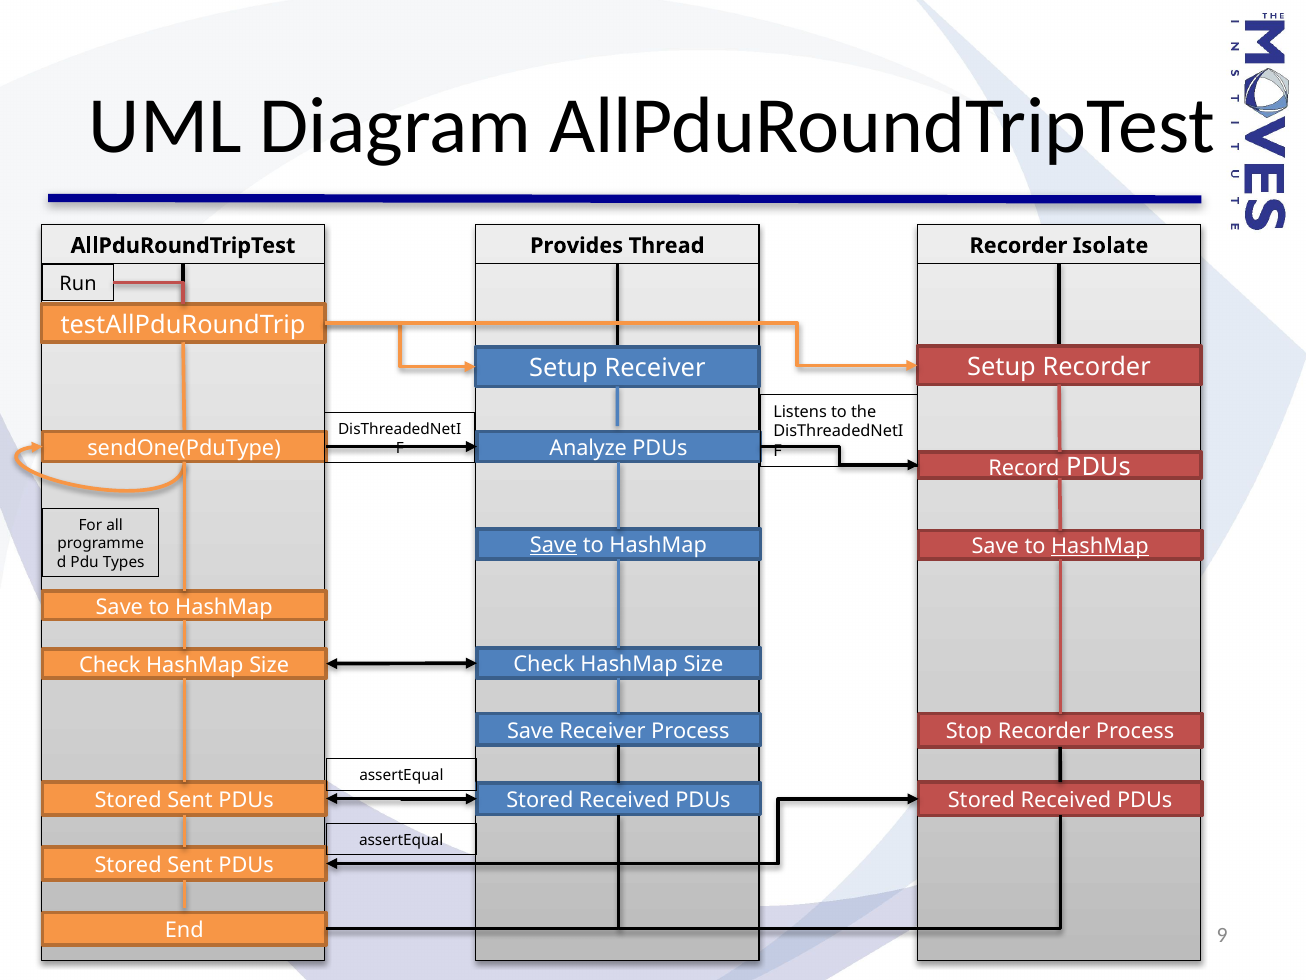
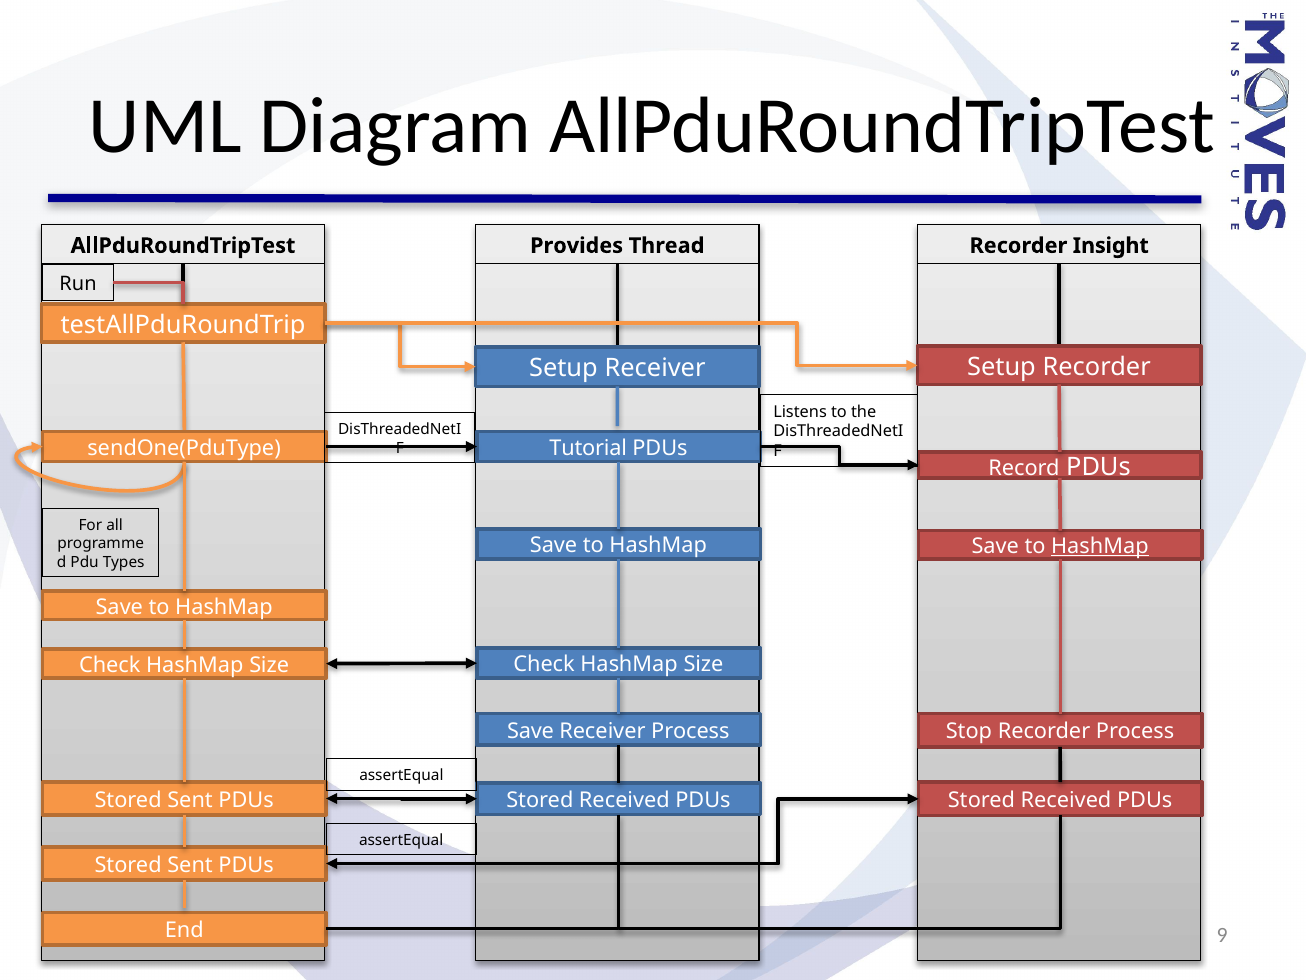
Isolate: Isolate -> Insight (1111, 246)
Analyze: Analyze -> Tutorial (588, 448)
Save underline: present -> none (554, 545)
